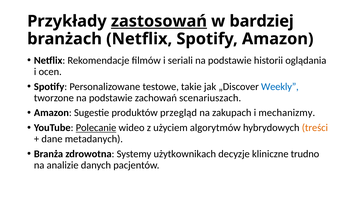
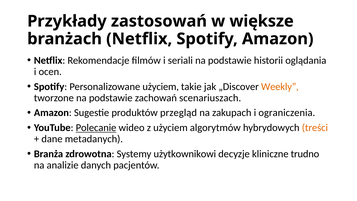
zastosowań underline: present -> none (159, 21)
bardziej: bardziej -> większe (262, 21)
Personalizowane testowe: testowe -> użyciem (161, 87)
Weekly colour: blue -> orange (280, 87)
mechanizmy: mechanizmy -> ograniczenia (287, 113)
użytkownikach: użytkownikach -> użytkownikowi (185, 154)
